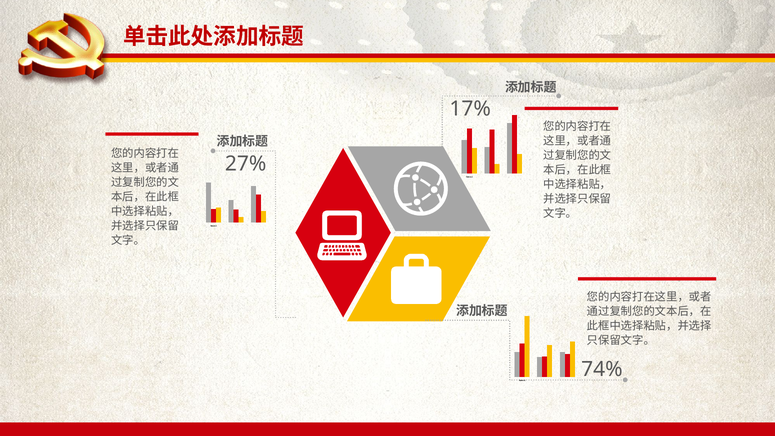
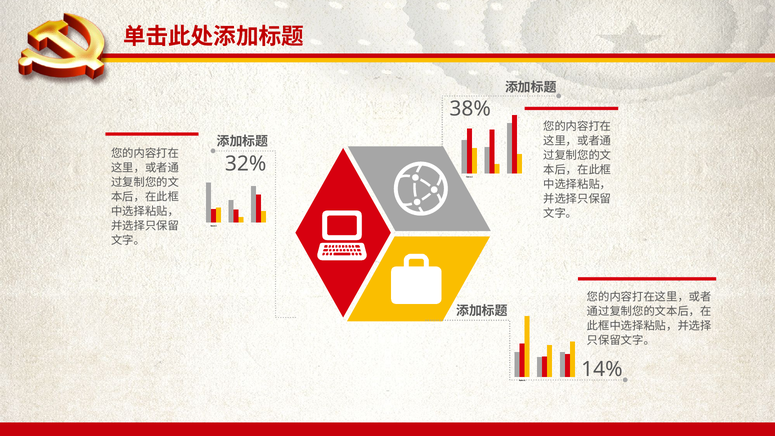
17%: 17% -> 38% (470, 109)
27%: 27% -> 32% (246, 164)
74%: 74% -> 14% (602, 369)
